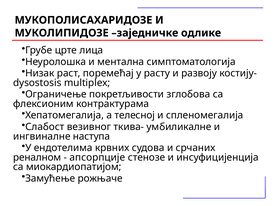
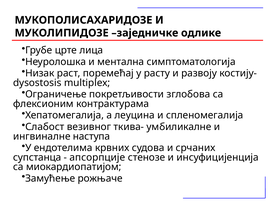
телесној: телесној -> леуцина (135, 115)
реналном: реналном -> супстанца (37, 158)
